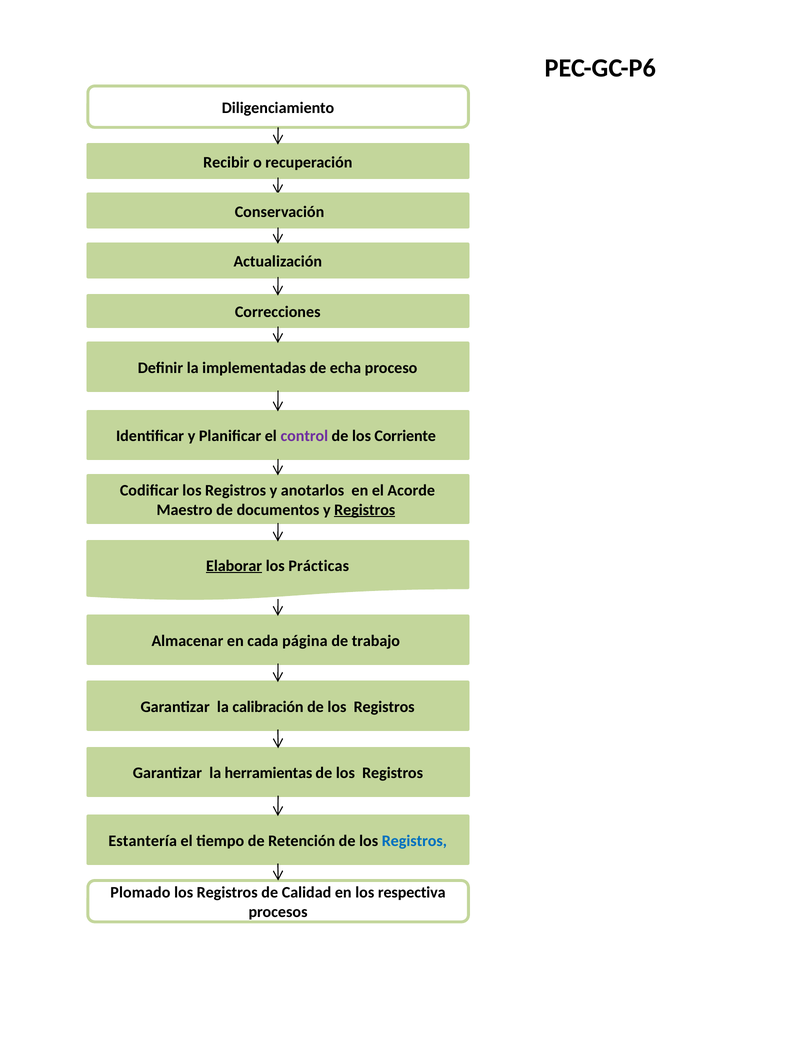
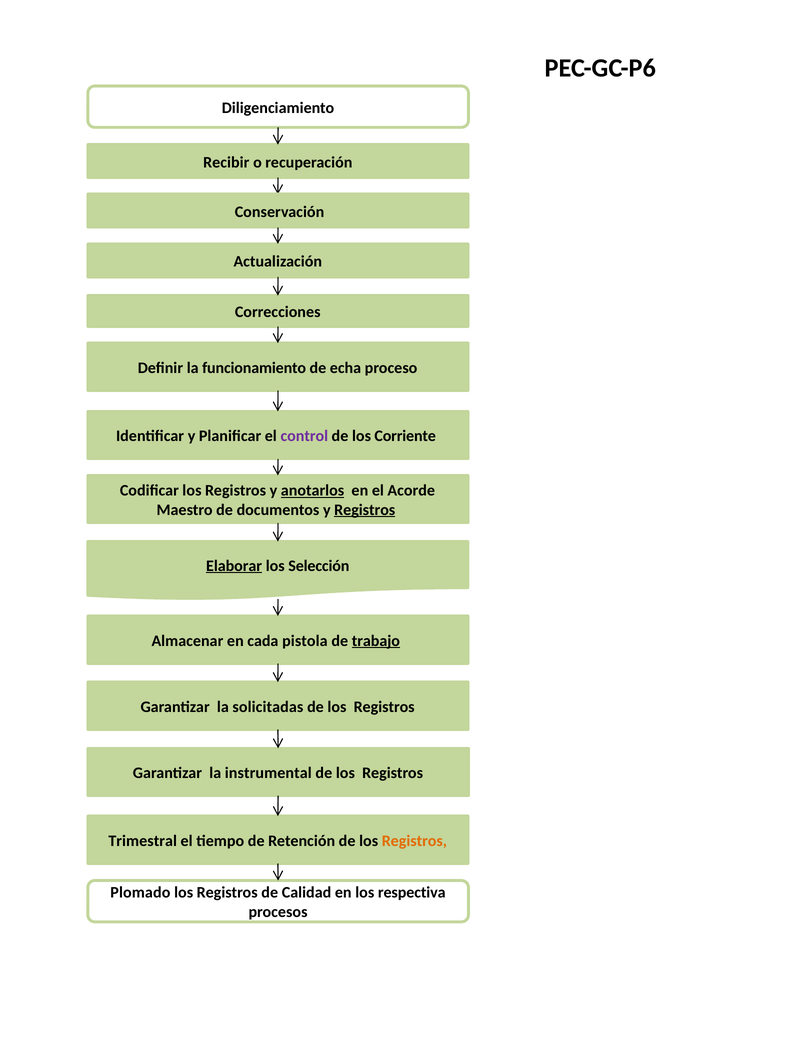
implementadas: implementadas -> funcionamiento (254, 368)
anotarlos underline: none -> present (313, 491)
Prácticas: Prácticas -> Selección (319, 566)
página: página -> pistola (305, 641)
trabajo underline: none -> present (376, 641)
calibración: calibración -> solicitadas (268, 707)
herramientas: herramientas -> instrumental (268, 774)
Estantería: Estantería -> Trimestral (143, 841)
Registros colour: blue -> orange (414, 841)
